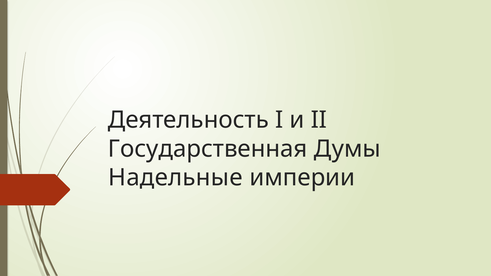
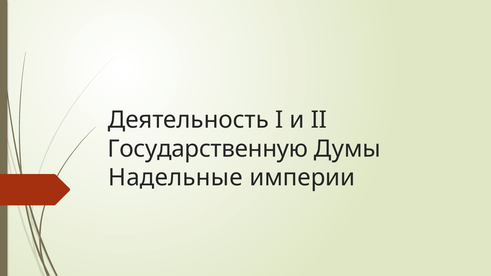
Государственная: Государственная -> Государственную (208, 149)
